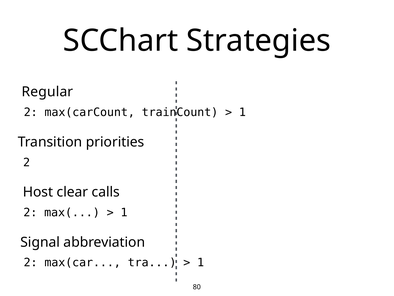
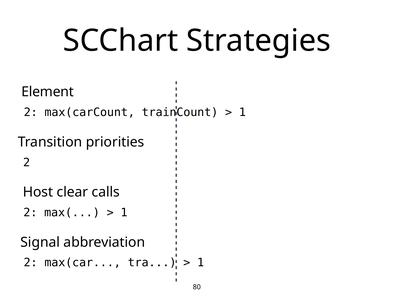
Regular: Regular -> Element (48, 92)
